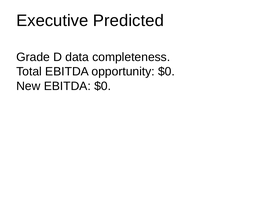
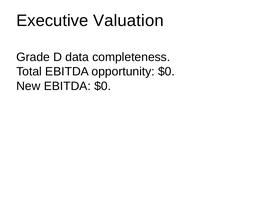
Predicted: Predicted -> Valuation (128, 21)
